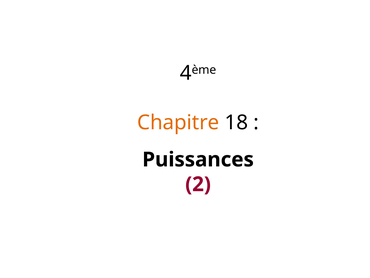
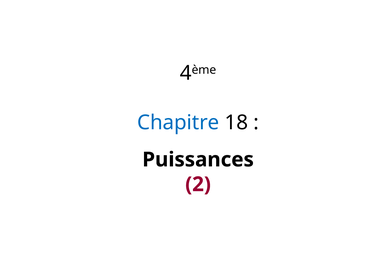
Chapitre colour: orange -> blue (178, 122)
